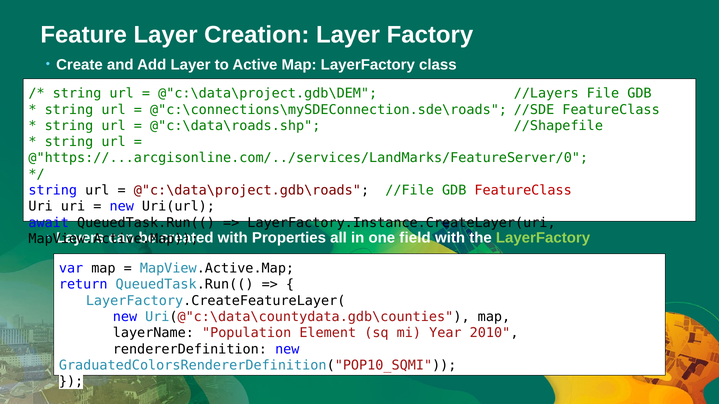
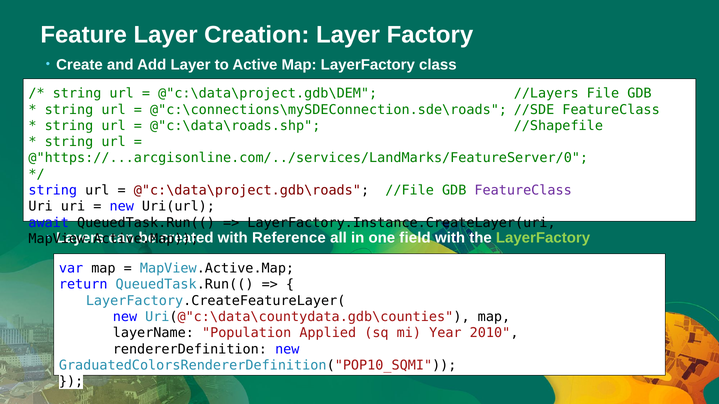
FeatureClass colour: red -> purple (523, 191)
Properties: Properties -> Reference (289, 238)
Element: Element -> Applied (328, 333)
